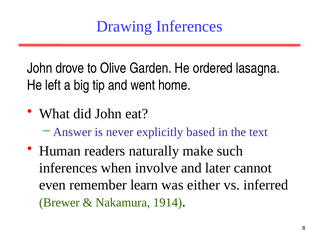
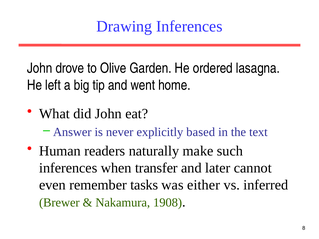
involve: involve -> transfer (156, 168)
learn: learn -> tasks (144, 185)
1914: 1914 -> 1908 (168, 203)
